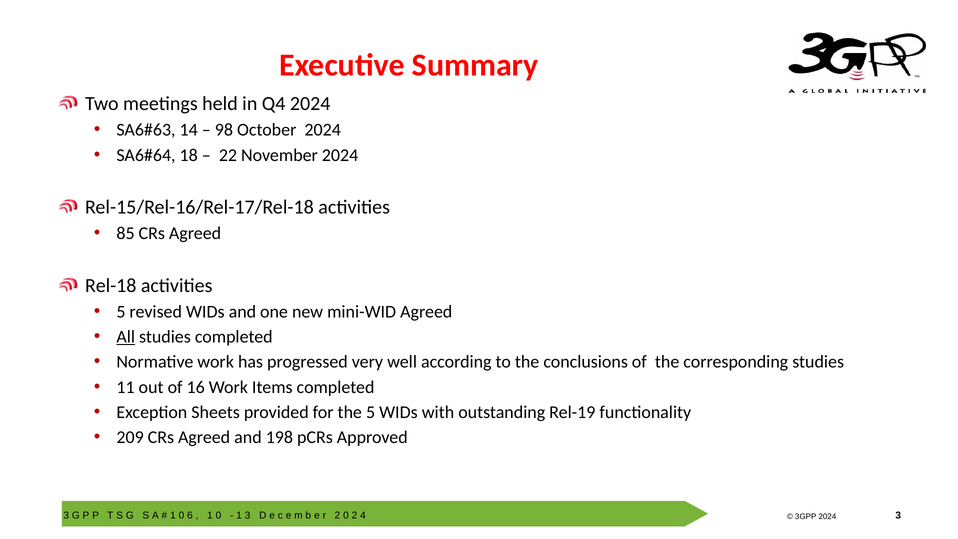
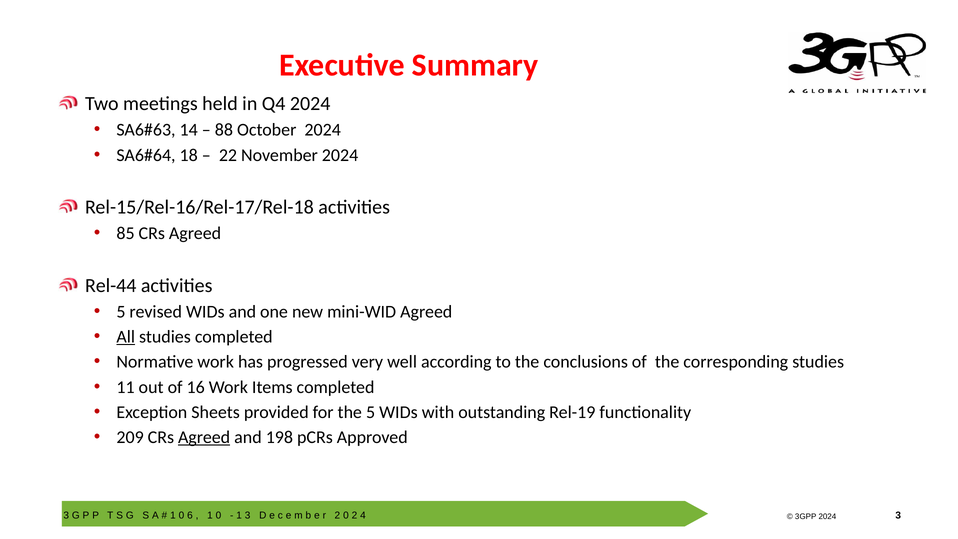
98: 98 -> 88 (224, 130)
Rel-18: Rel-18 -> Rel-44 (111, 285)
Agreed underline: none -> present (204, 437)
